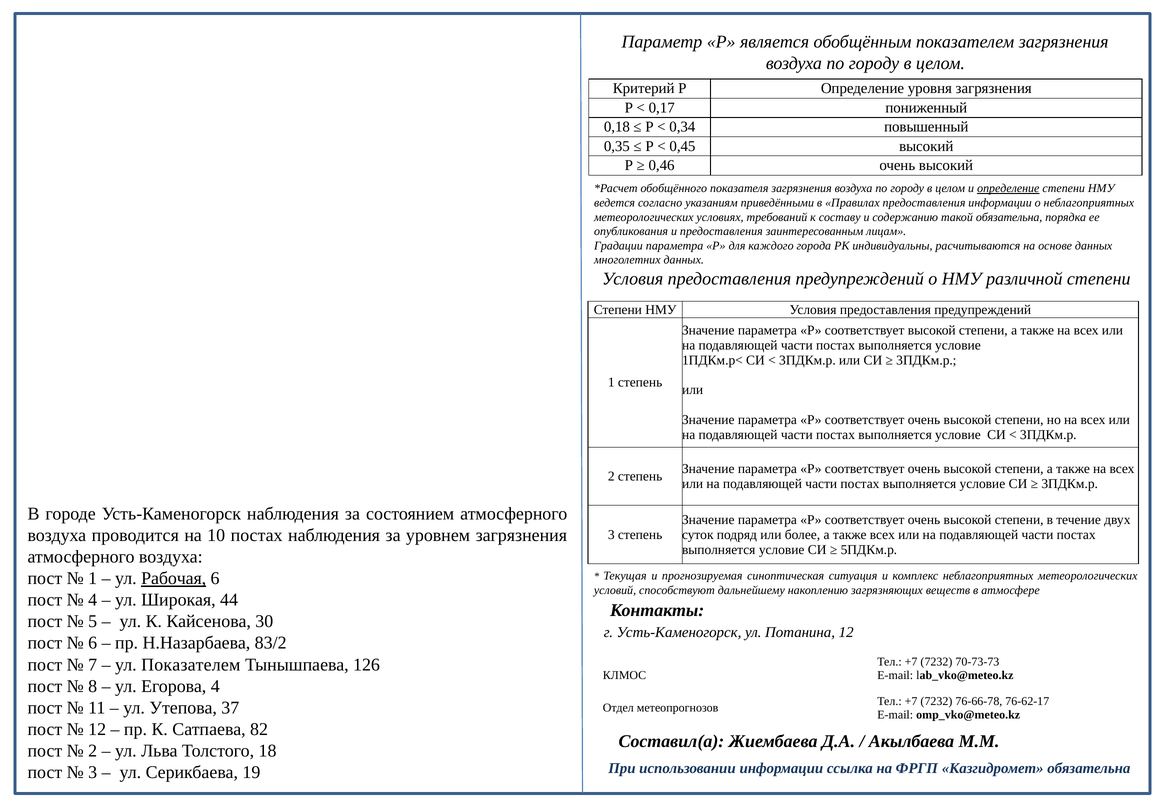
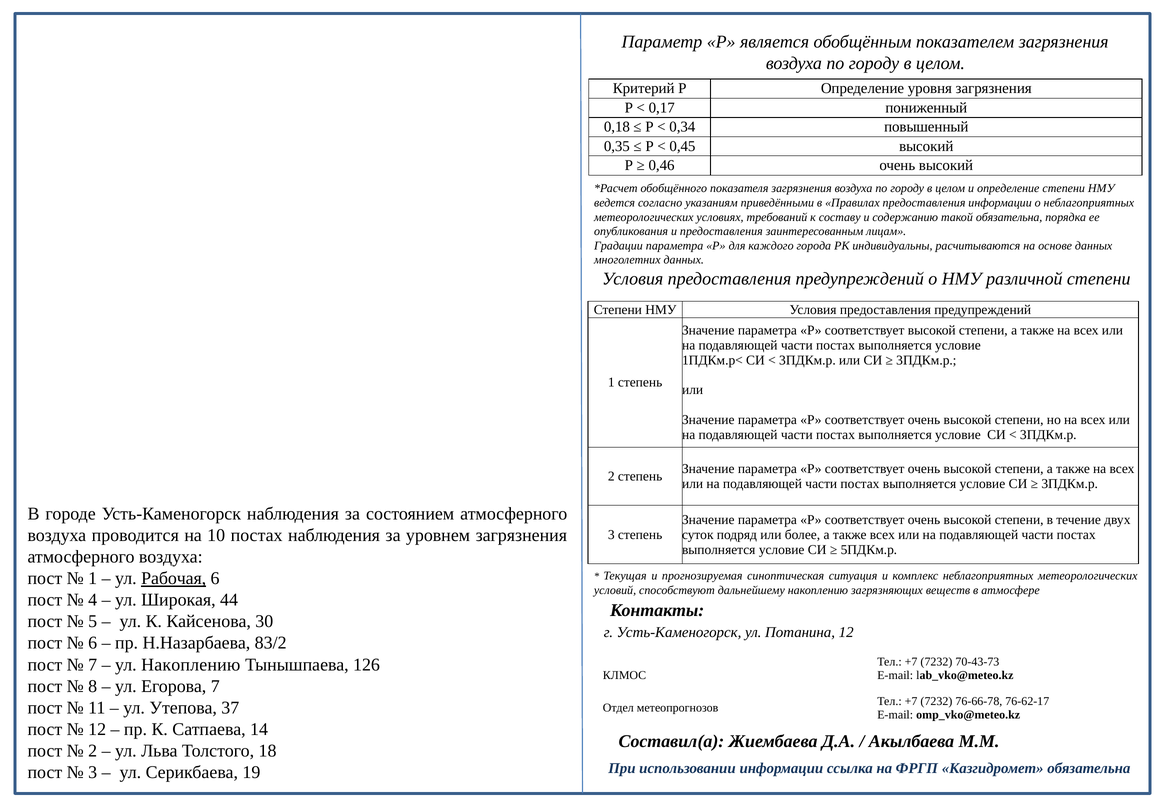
определение underline: present -> none (1008, 188)
ул Показателем: Показателем -> Накоплению (191, 664)
70-73-73: 70-73-73 -> 70-43-73 (977, 662)
Егорова 4: 4 -> 7 (215, 686)
82: 82 -> 14 (259, 729)
